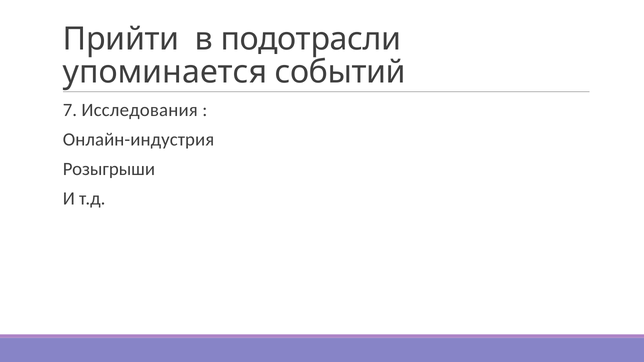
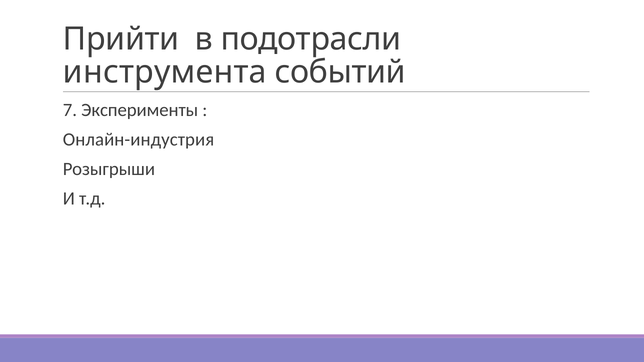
упоминается: упоминается -> инструмента (165, 72)
Исследования: Исследования -> Эксперименты (140, 110)
